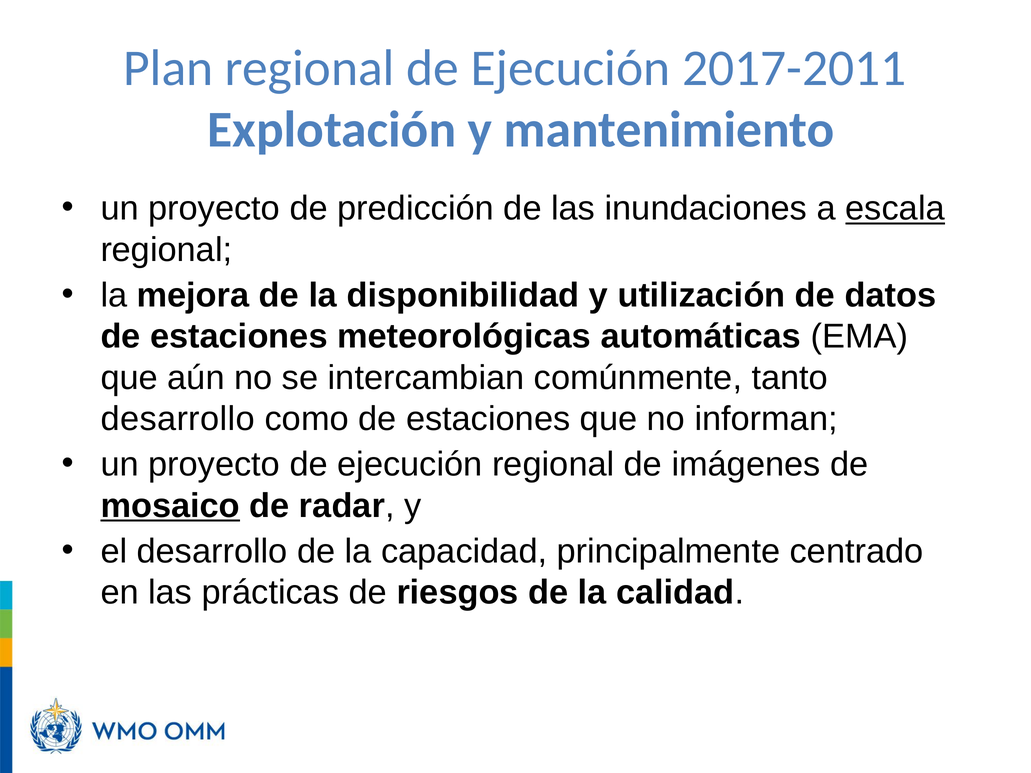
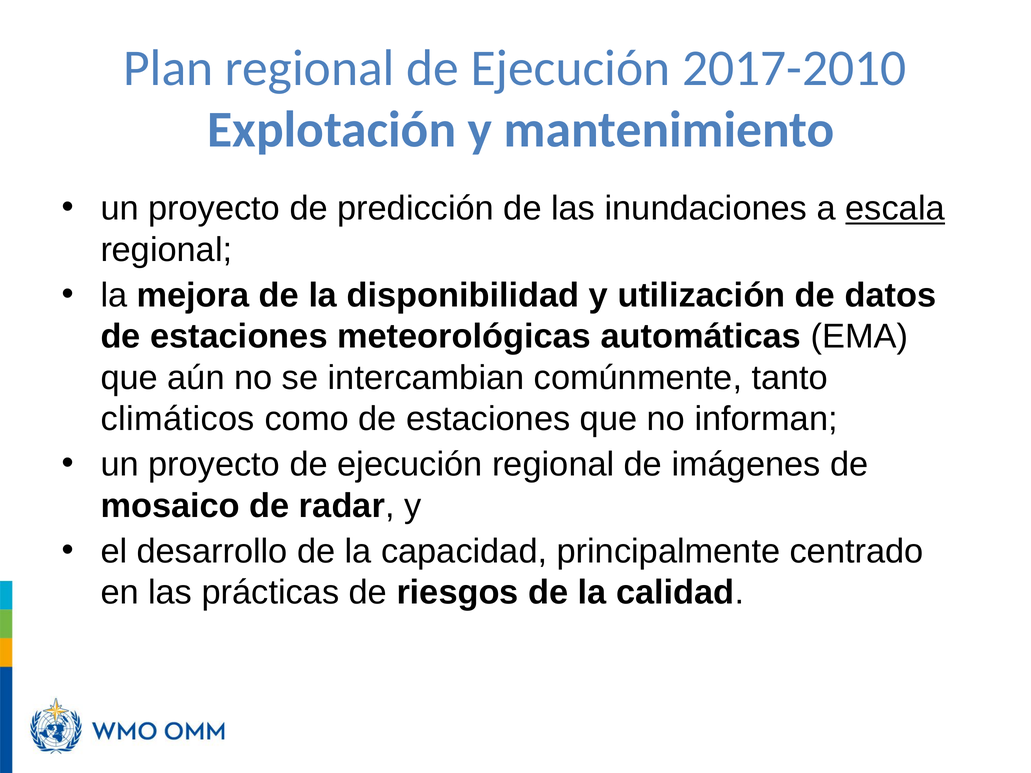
2017-2011: 2017-2011 -> 2017-2010 (794, 68)
desarrollo: desarrollo -> climáticos (178, 419)
mosaico underline: present -> none (170, 506)
